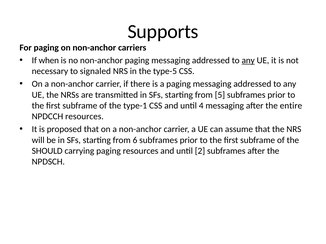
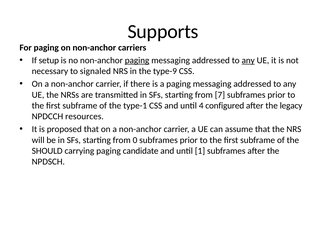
when: when -> setup (49, 61)
paging underline: none -> present (137, 61)
type-5: type-5 -> type-9 (165, 71)
5: 5 -> 7 (220, 95)
4 messaging: messaging -> configured (225, 106)
entire: entire -> legacy (291, 106)
6: 6 -> 0 (135, 140)
paging resources: resources -> candidate (141, 151)
2: 2 -> 1 (200, 151)
